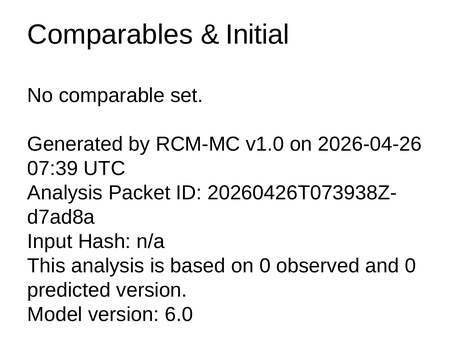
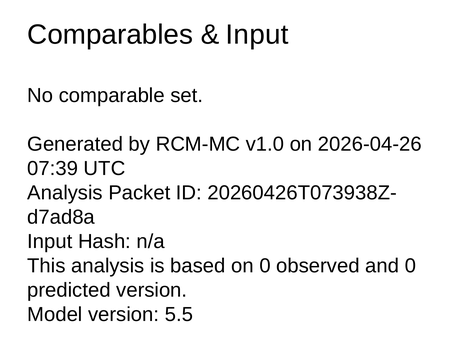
Initial: Initial -> Input (257, 35)
6.0: 6.0 -> 5.5 (179, 315)
